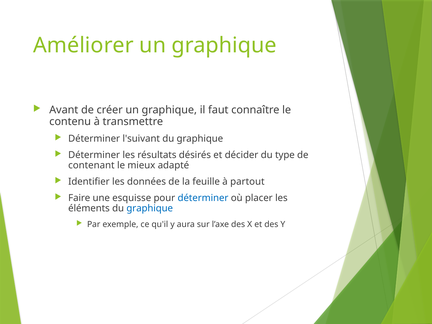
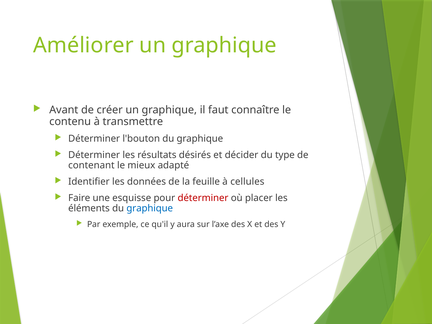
l'suivant: l'suivant -> l'bouton (141, 139)
partout: partout -> cellules (247, 182)
déterminer colour: blue -> red (203, 198)
